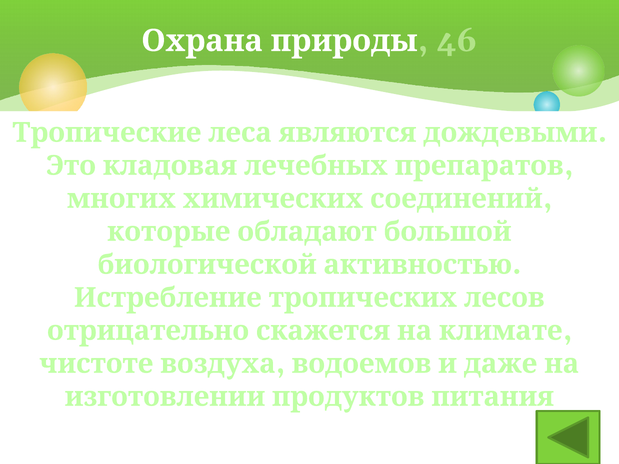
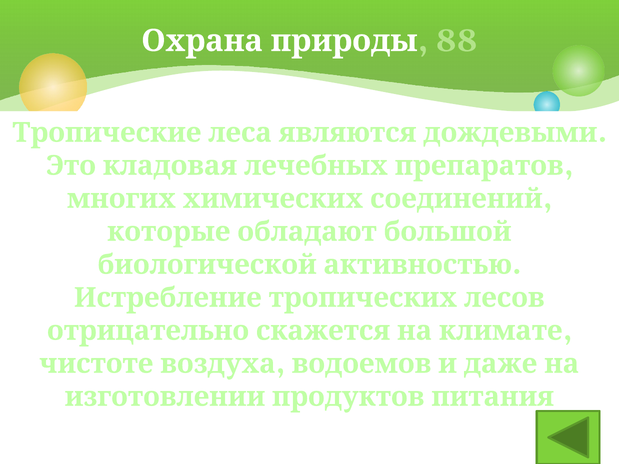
46: 46 -> 88 (457, 41)
